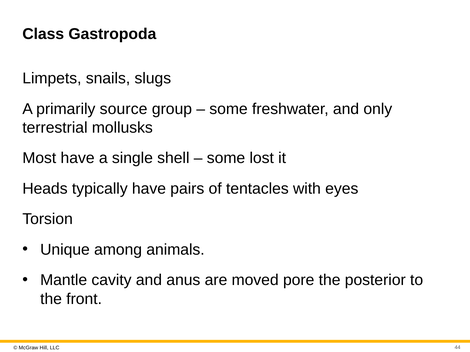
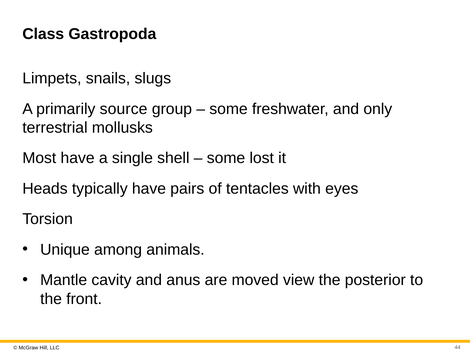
pore: pore -> view (299, 281)
